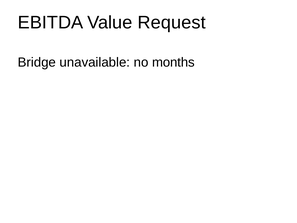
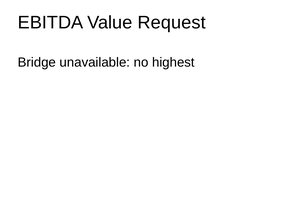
months: months -> highest (173, 62)
